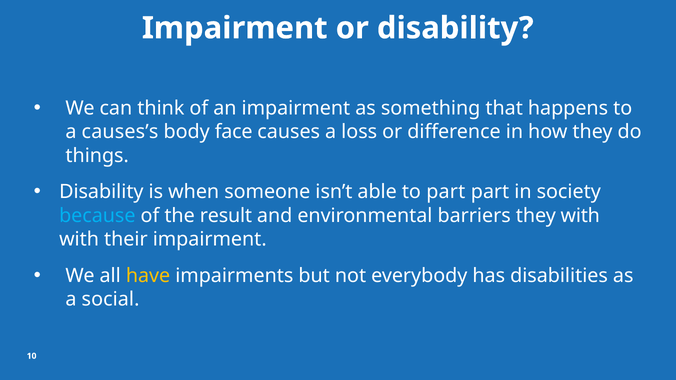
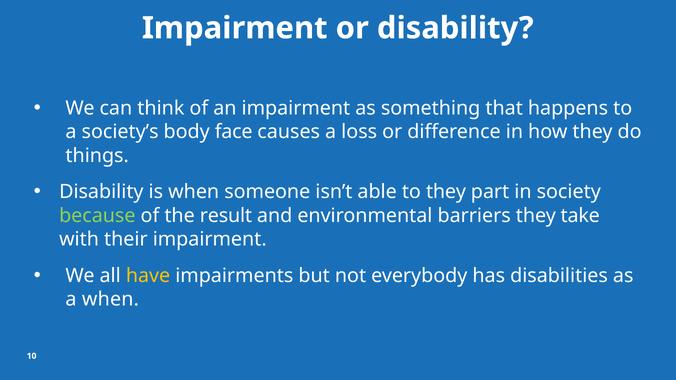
causes’s: causes’s -> society’s (120, 132)
to part: part -> they (446, 192)
because colour: light blue -> light green (97, 216)
they with: with -> take (580, 216)
a social: social -> when (110, 299)
